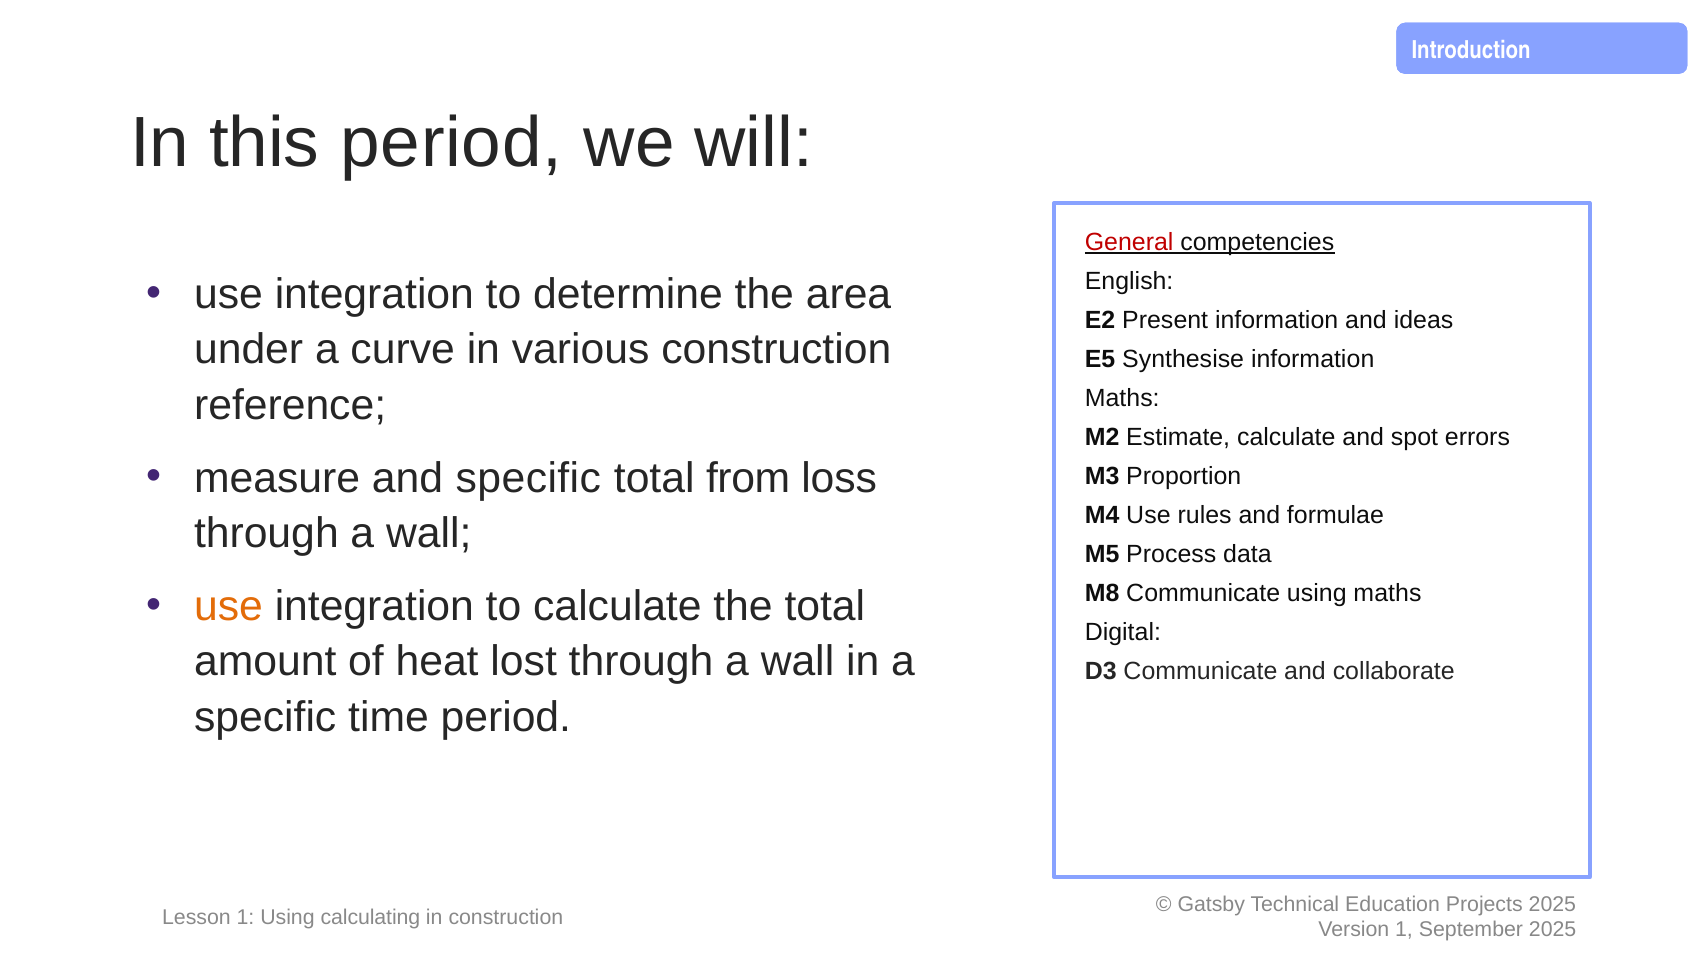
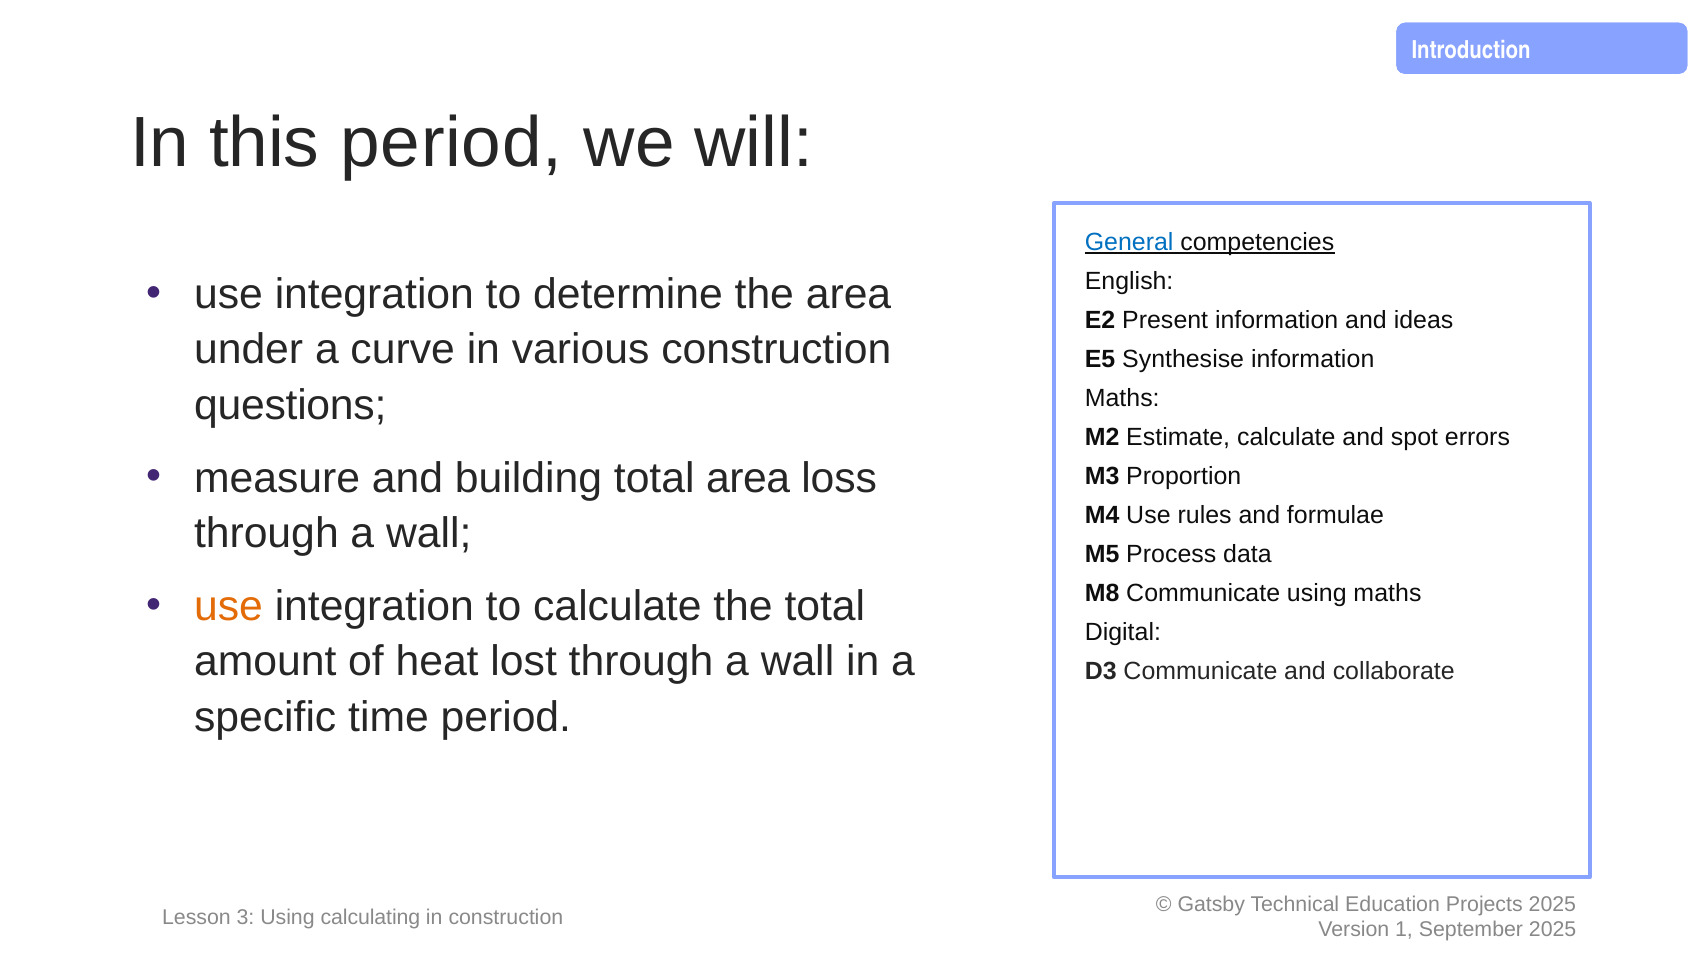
General colour: red -> blue (1129, 242)
reference: reference -> questions (290, 405)
and specific: specific -> building (528, 478)
total from: from -> area (748, 478)
Lesson 1: 1 -> 3 (246, 918)
